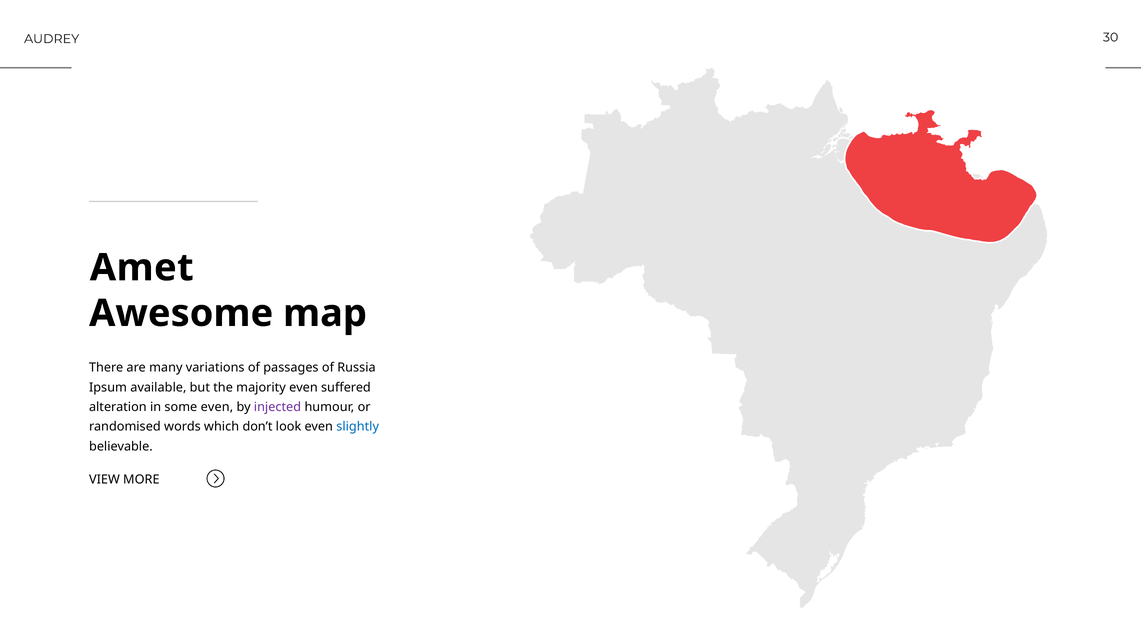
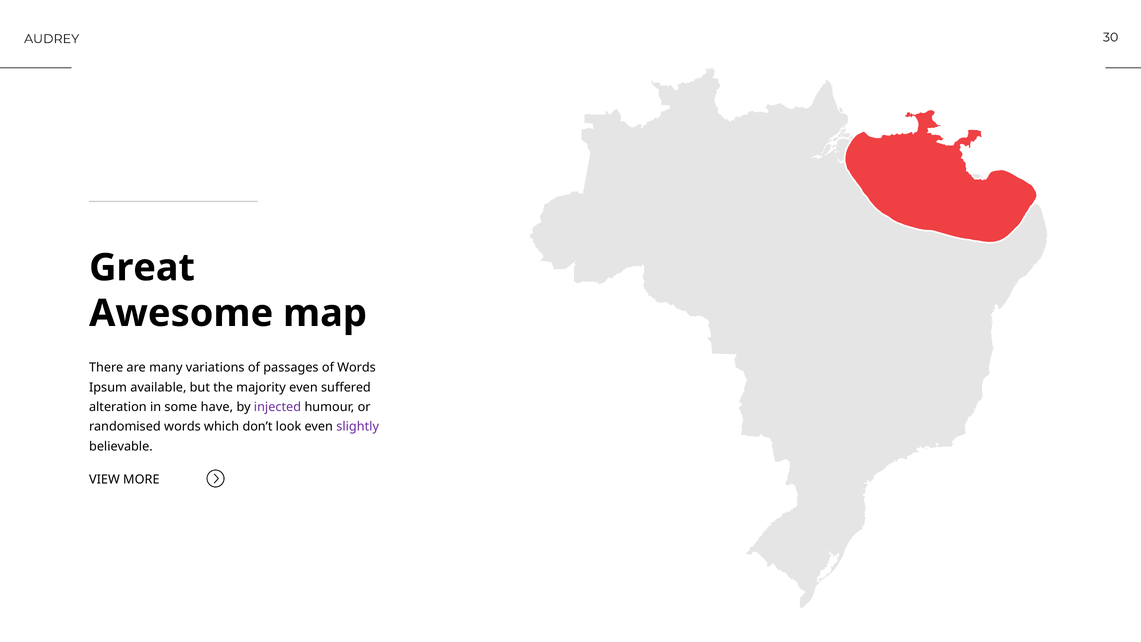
Amet: Amet -> Great (142, 268)
of Russia: Russia -> Words (357, 367)
some even: even -> have (217, 407)
slightly colour: blue -> purple (358, 427)
